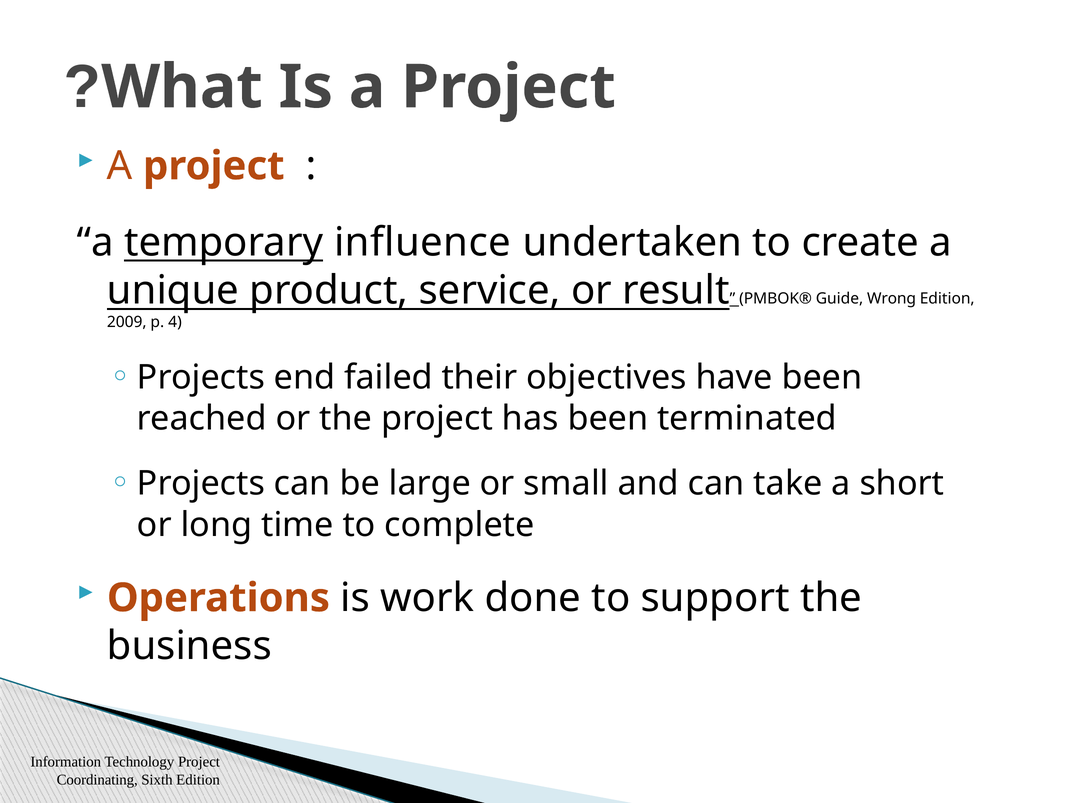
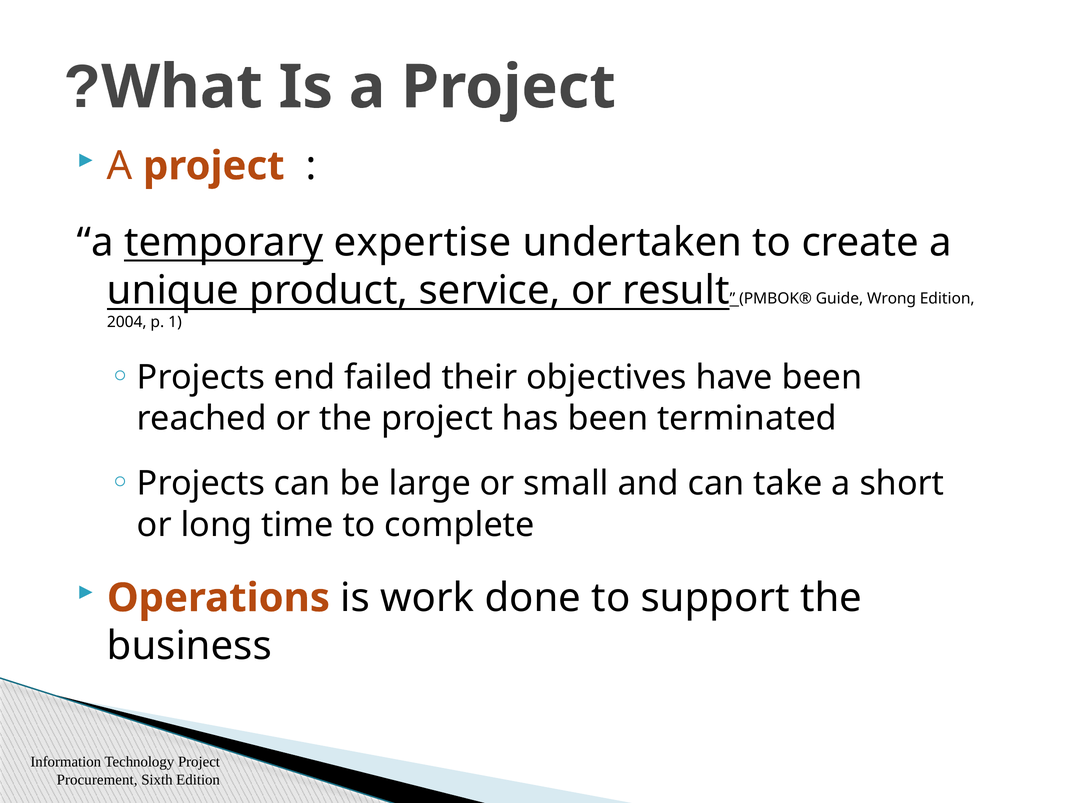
influence: influence -> expertise (423, 242)
2009: 2009 -> 2004 (127, 322)
4: 4 -> 1 (175, 322)
Coordinating: Coordinating -> Procurement (97, 780)
